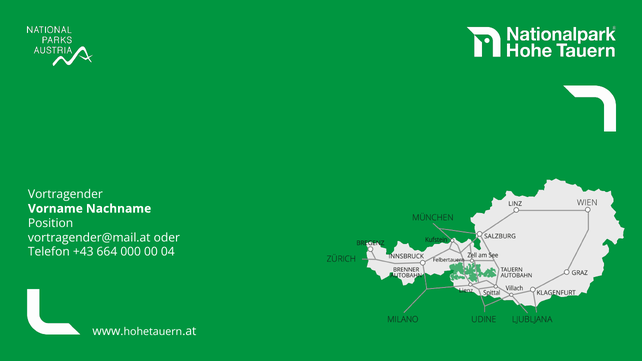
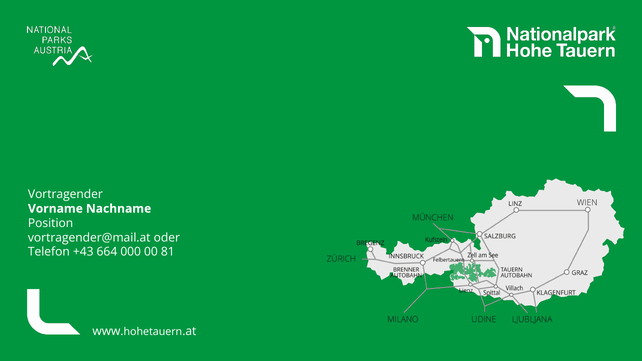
04: 04 -> 81 (168, 252)
